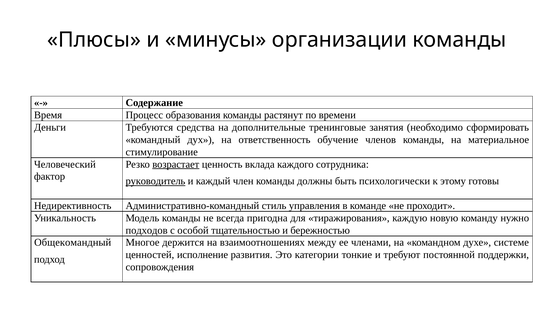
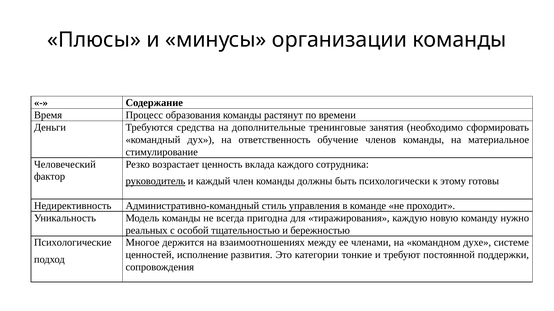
возрастает underline: present -> none (176, 165)
подходов: подходов -> реальных (147, 231)
Общекомандный: Общекомандный -> Психологические (73, 243)
